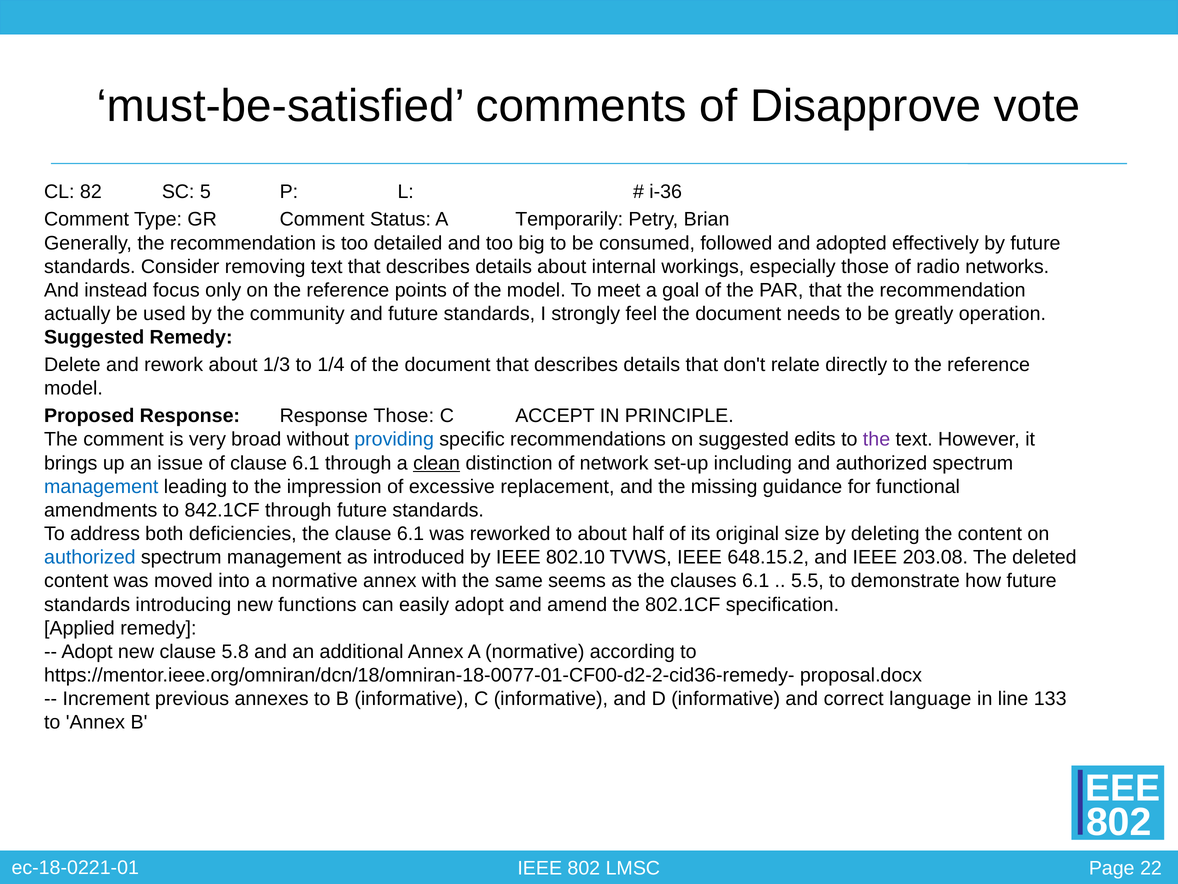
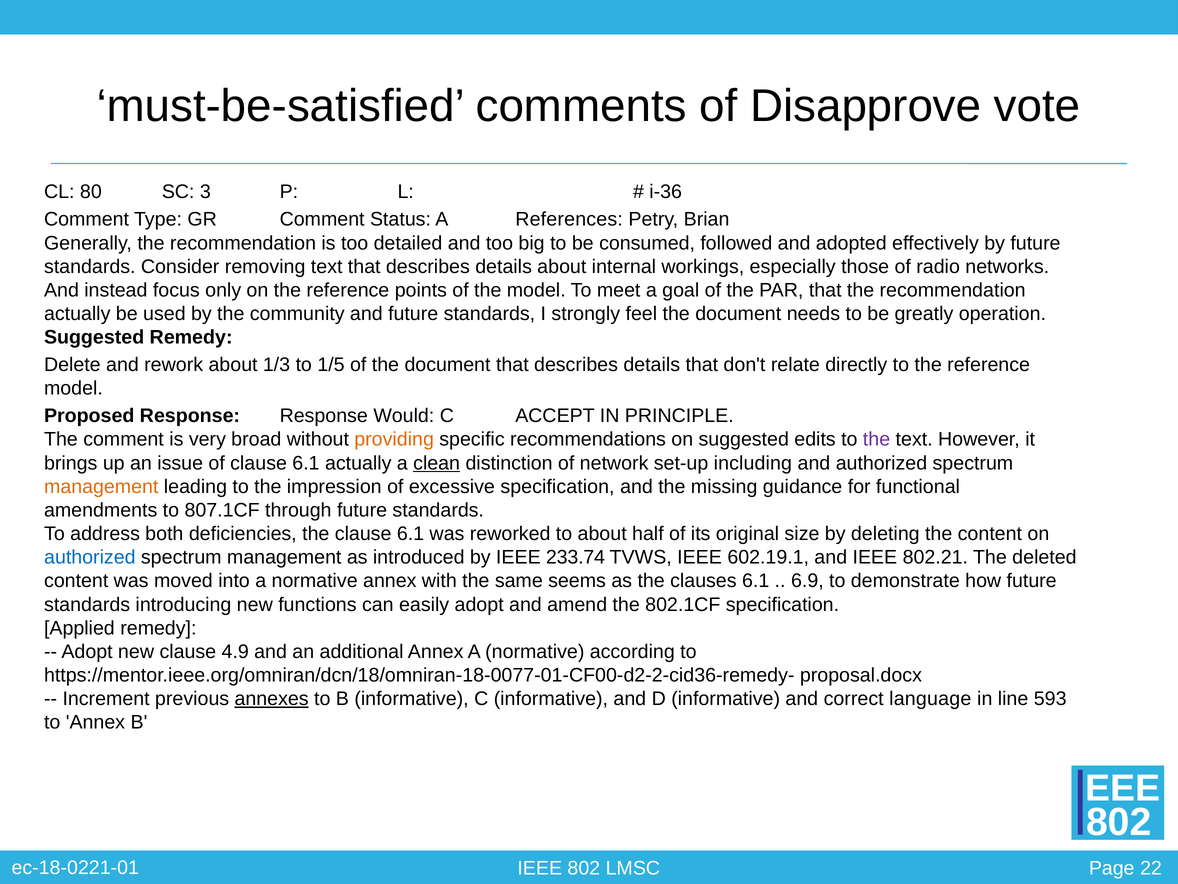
82: 82 -> 80 (91, 192)
5: 5 -> 3 (205, 192)
Temporarily: Temporarily -> References (569, 219)
1/4: 1/4 -> 1/5 (331, 365)
Response Those: Those -> Would (404, 416)
providing colour: blue -> orange (394, 439)
6.1 through: through -> actually (358, 463)
management colour: blue -> orange (101, 486)
excessive replacement: replacement -> specification (557, 486)
842.1CF: 842.1CF -> 807.1CF (222, 510)
802.10: 802.10 -> 233.74 (575, 557)
648.15.2: 648.15.2 -> 602.19.1 (768, 557)
203.08: 203.08 -> 802.21 (935, 557)
5.5: 5.5 -> 6.9 (807, 581)
5.8: 5.8 -> 4.9 (235, 651)
annexes underline: none -> present (272, 698)
133: 133 -> 593 (1050, 698)
